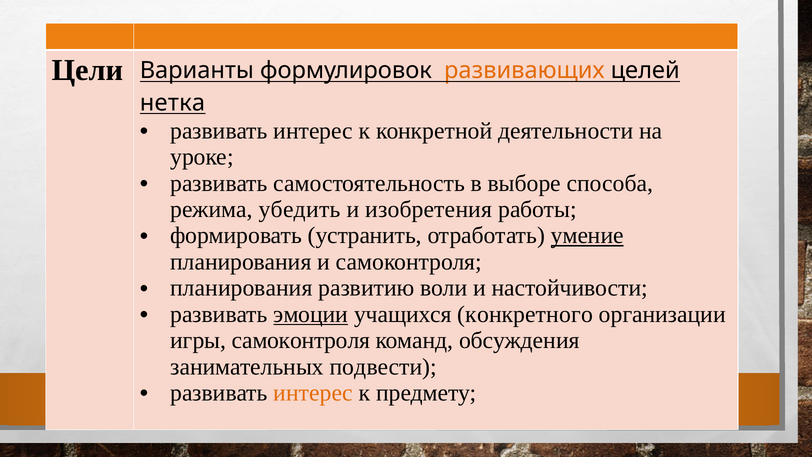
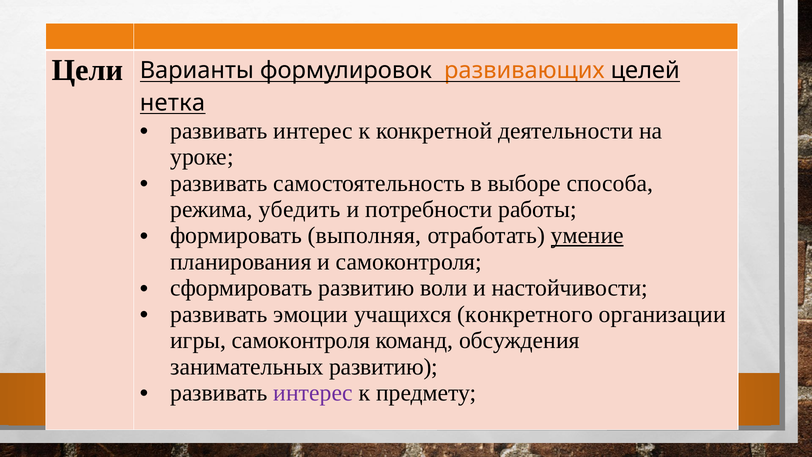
изобретения: изобретения -> потребности (429, 209)
устранить: устранить -> выполняя (365, 236)
планирования: планирования -> сформировать (241, 288)
эмоции underline: present -> none (311, 314)
занимательных подвести: подвести -> развитию (384, 367)
интерес colour: orange -> purple (313, 393)
